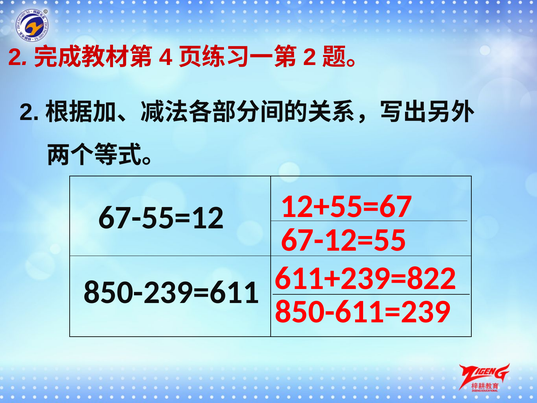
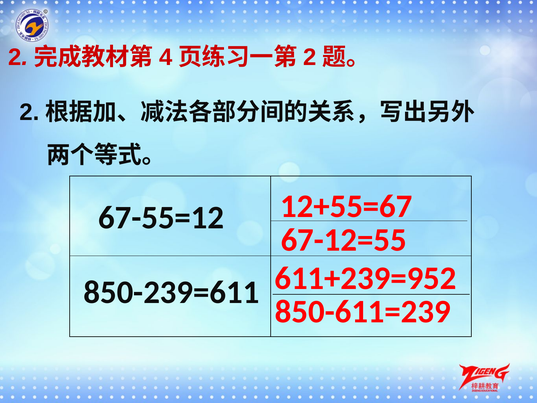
611+239=822: 611+239=822 -> 611+239=952 (365, 278)
